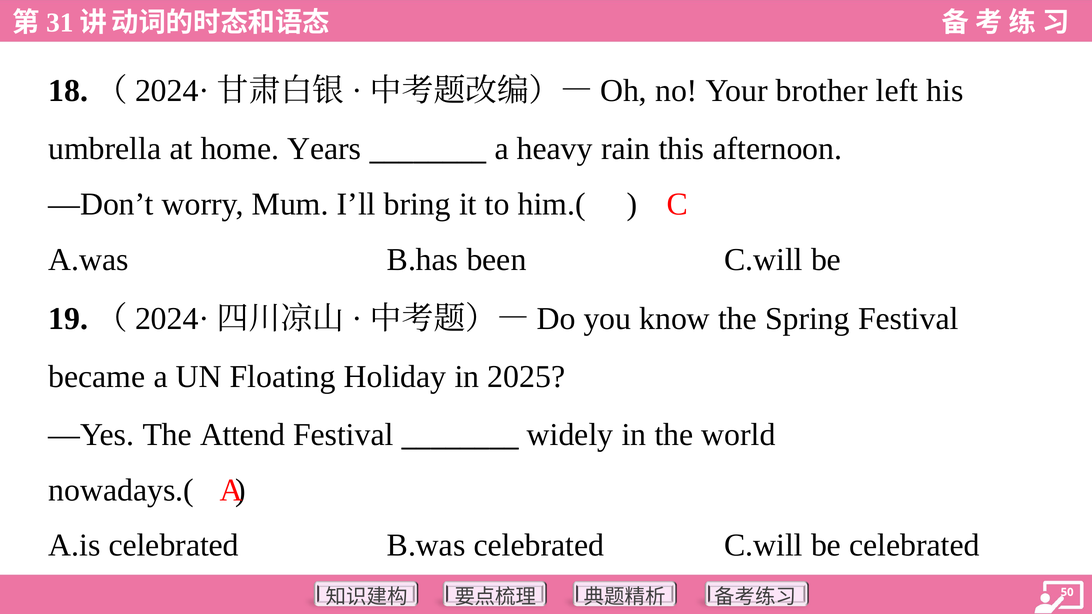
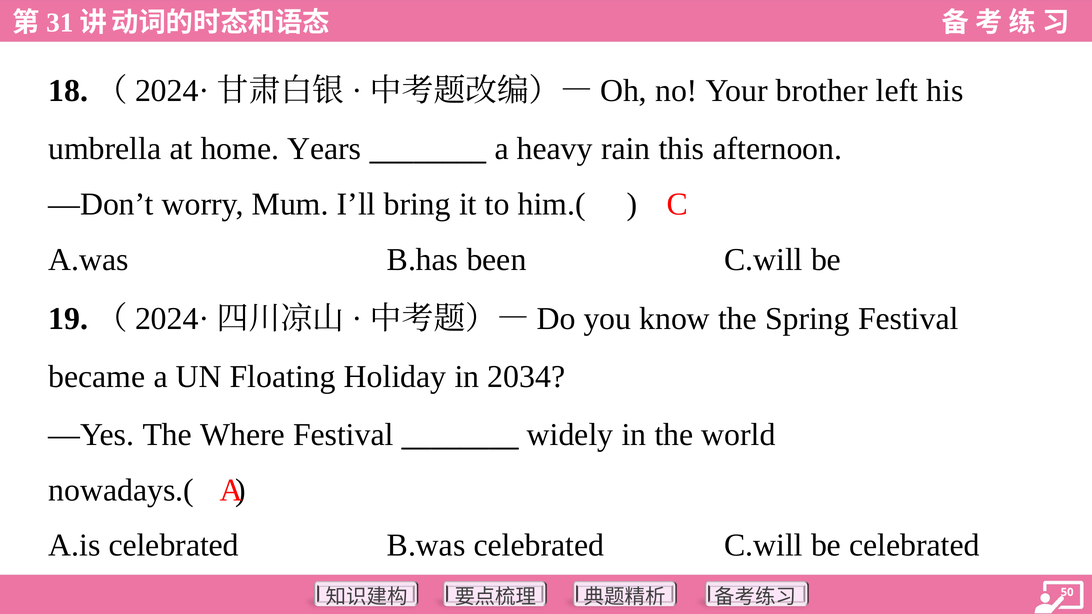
2025: 2025 -> 2034 (526, 377)
Attend: Attend -> Where (242, 435)
